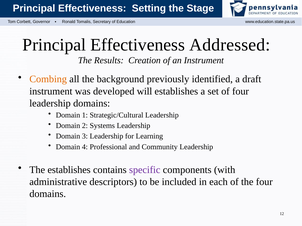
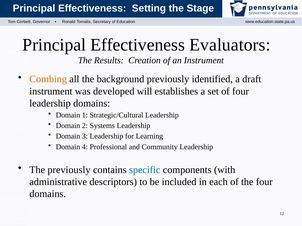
Addressed: Addressed -> Evaluators (230, 45)
The establishes: establishes -> previously (69, 170)
specific colour: purple -> blue (145, 170)
